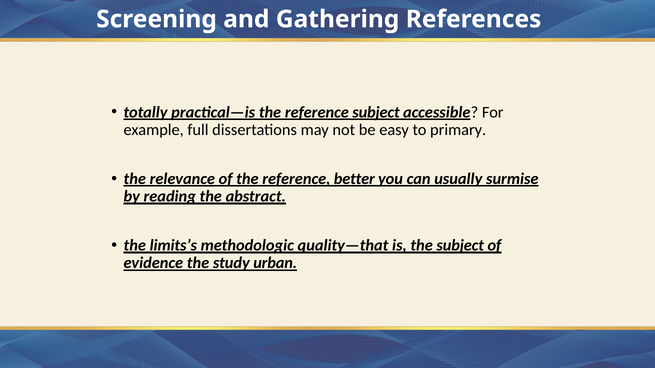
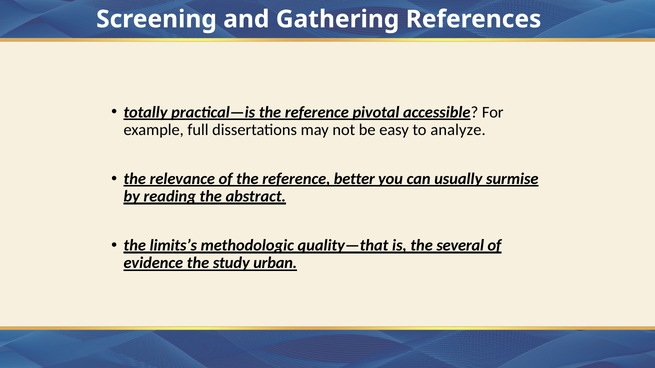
reference subject: subject -> pivotal (376, 112)
primary: primary -> analyze (458, 130)
the subject: subject -> several (460, 246)
